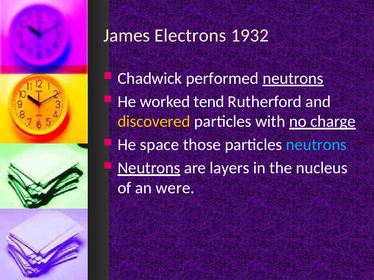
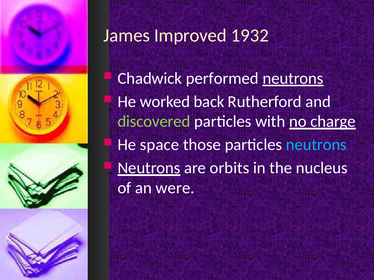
Electrons: Electrons -> Improved (190, 36)
tend: tend -> back (209, 102)
discovered colour: yellow -> light green (154, 122)
layers: layers -> orbits (230, 168)
